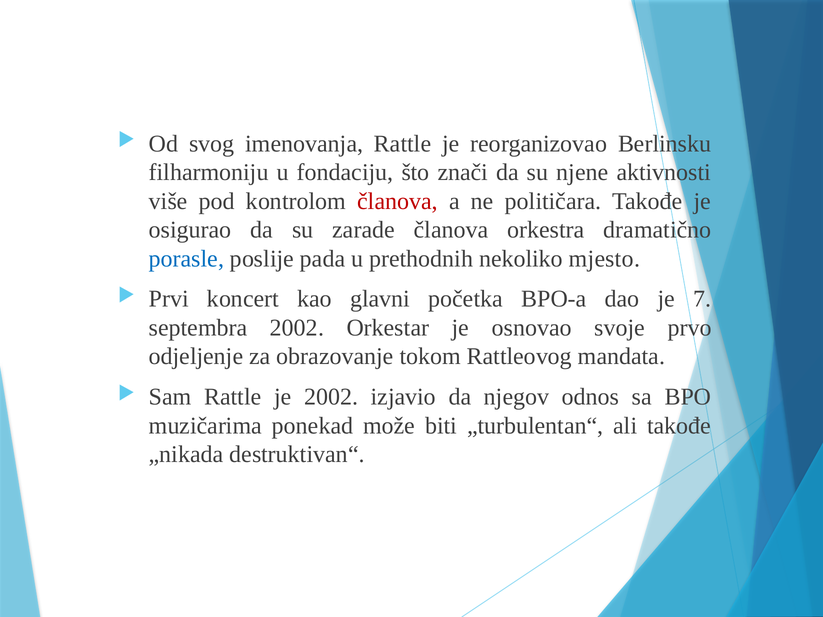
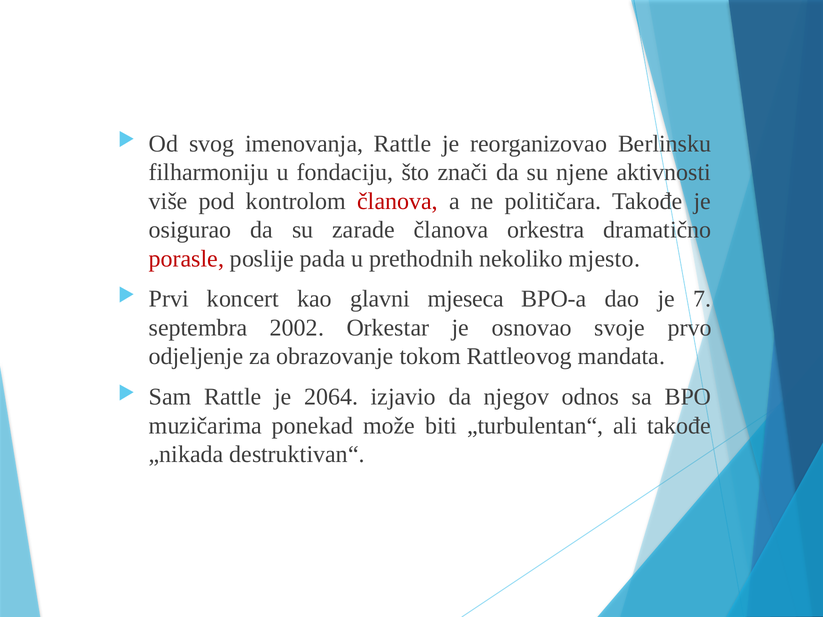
porasle colour: blue -> red (186, 259)
početka: početka -> mjeseca (466, 299)
je 2002: 2002 -> 2064 (331, 397)
